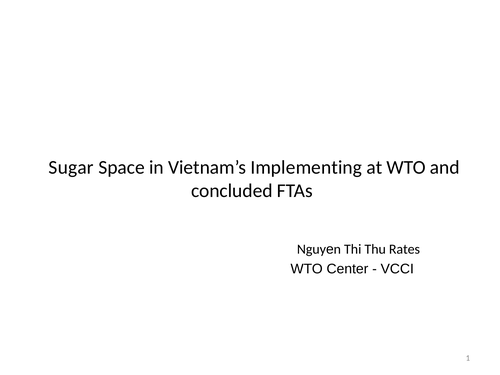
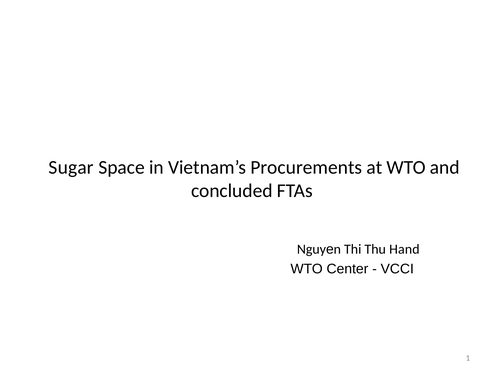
Implementing: Implementing -> Procurements (306, 167)
Rates: Rates -> Hand (404, 249)
